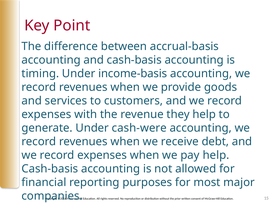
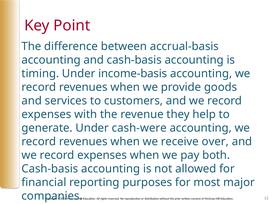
debt: debt -> over (215, 141)
pay help: help -> both (216, 155)
